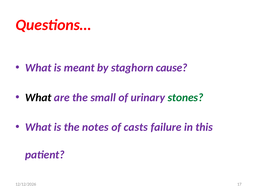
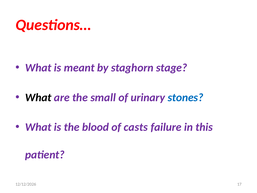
cause: cause -> stage (172, 68)
stones colour: green -> blue (185, 97)
notes: notes -> blood (95, 127)
